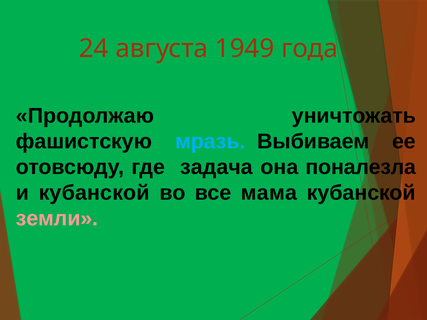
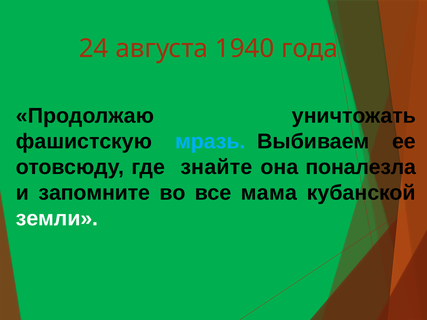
1949: 1949 -> 1940 (245, 49)
задача: задача -> знайте (216, 167)
и кубанской: кубанской -> запомните (94, 193)
земли colour: pink -> white (57, 218)
